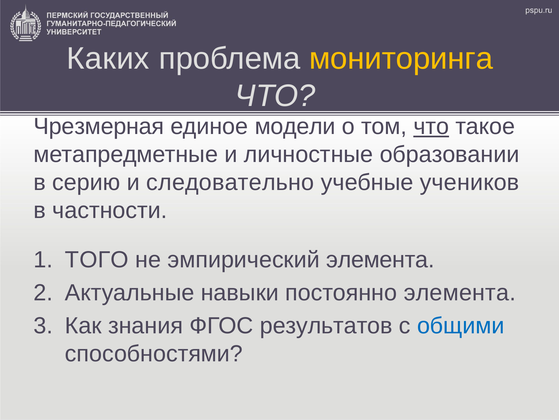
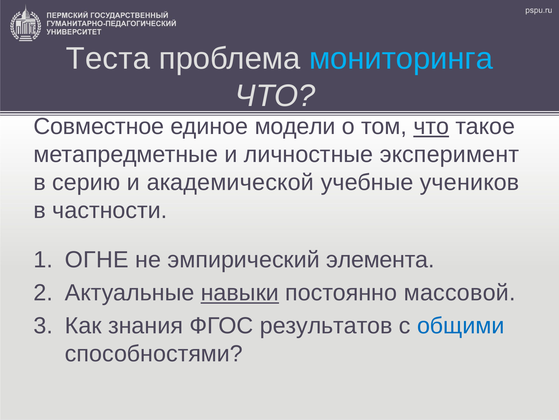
Каких: Каких -> Теста (108, 59)
мониторинга colour: yellow -> light blue (401, 59)
Чрезмерная: Чрезмерная -> Совместное (99, 126)
образовании: образовании -> эксперимент (449, 154)
следовательно: следовательно -> академической (230, 182)
ТОГО: ТОГО -> ОГНЕ (97, 259)
навыки underline: none -> present (240, 292)
постоянно элемента: элемента -> массовой (460, 292)
